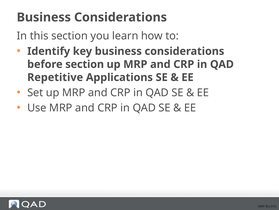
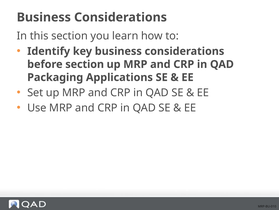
Repetitive: Repetitive -> Packaging (55, 77)
